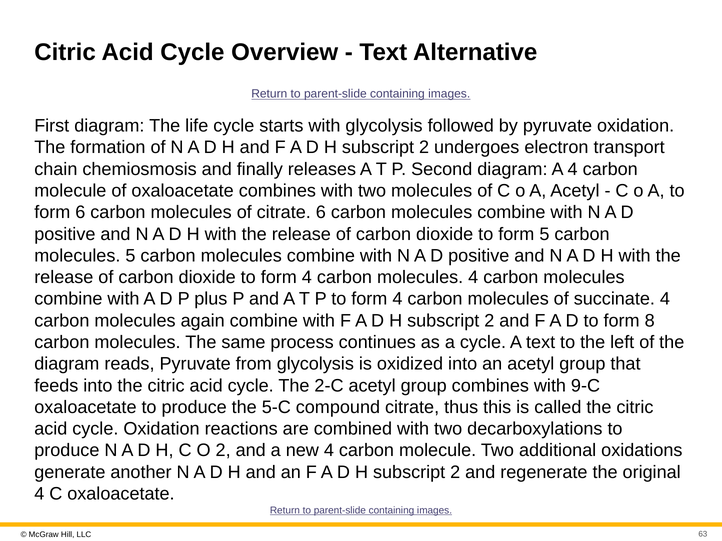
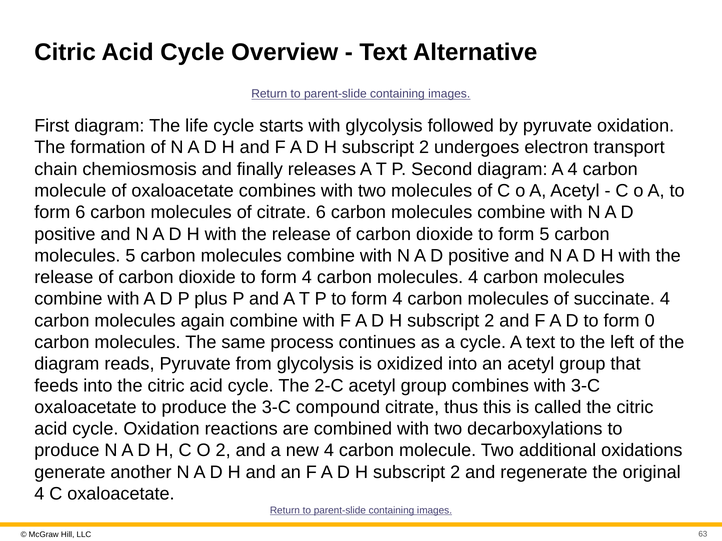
8: 8 -> 0 (650, 321)
with 9-C: 9-C -> 3-C (586, 386)
the 5-C: 5-C -> 3-C (276, 408)
